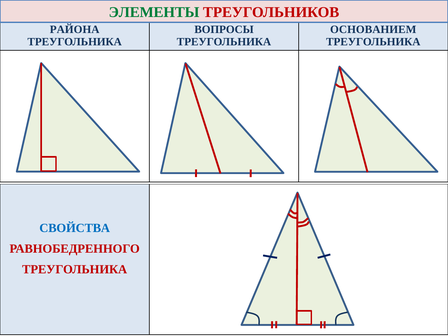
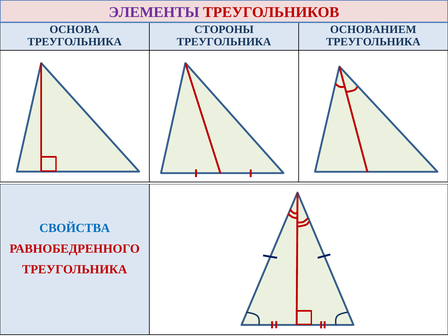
ЭЛЕМЕНТЫ colour: green -> purple (154, 12)
РАЙОНА: РАЙОНА -> ОСНОВА (75, 30)
ВОПРОСЫ: ВОПРОСЫ -> СТОРОНЫ (224, 30)
